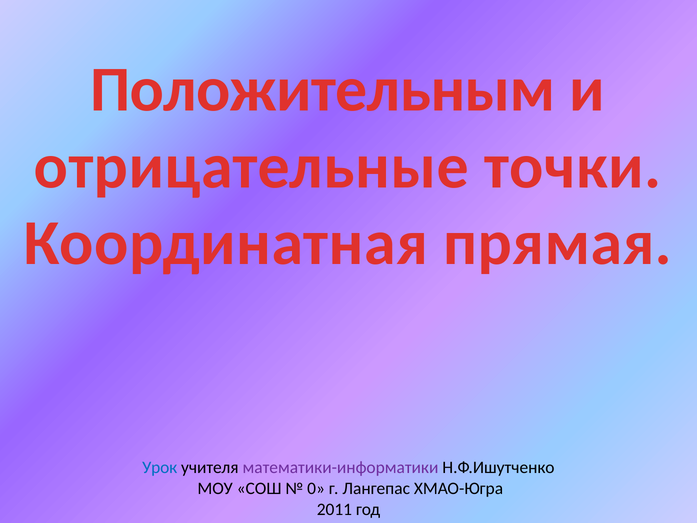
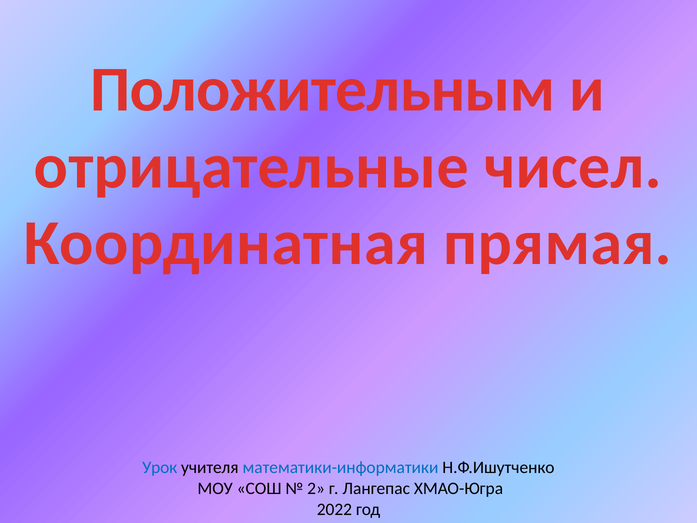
точки: точки -> чисел (573, 166)
математики-информатики colour: purple -> blue (341, 467)
0: 0 -> 2 (316, 488)
2011: 2011 -> 2022 (334, 509)
